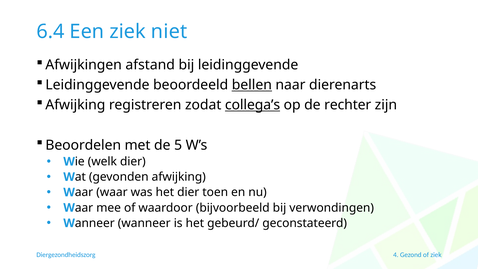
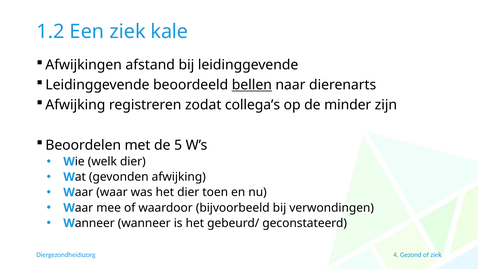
6.4: 6.4 -> 1.2 (50, 31)
niet: niet -> kale (169, 31)
collega’s underline: present -> none (253, 105)
rechter: rechter -> minder (348, 105)
